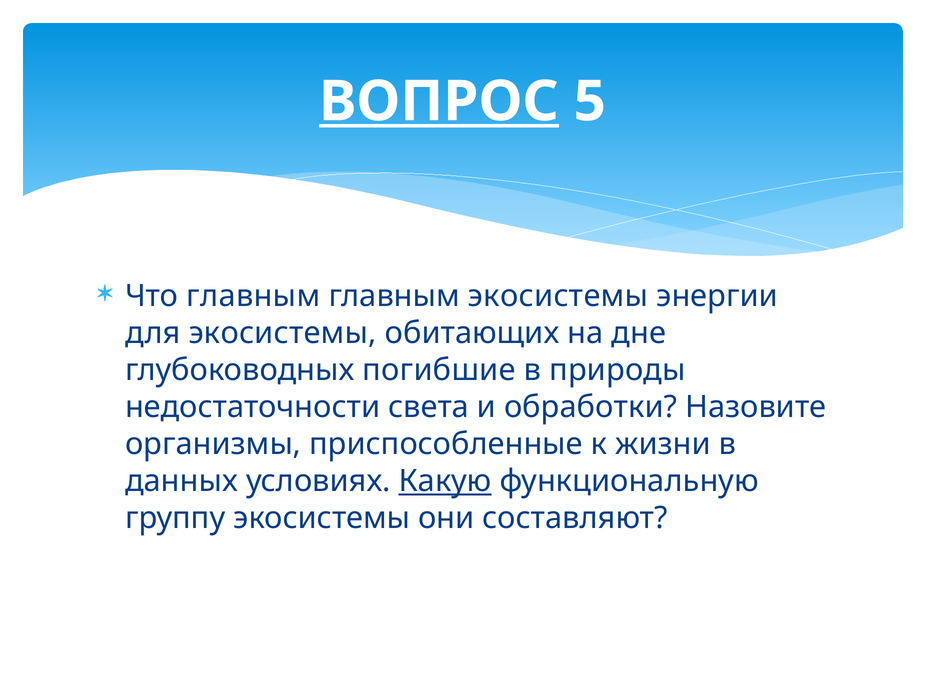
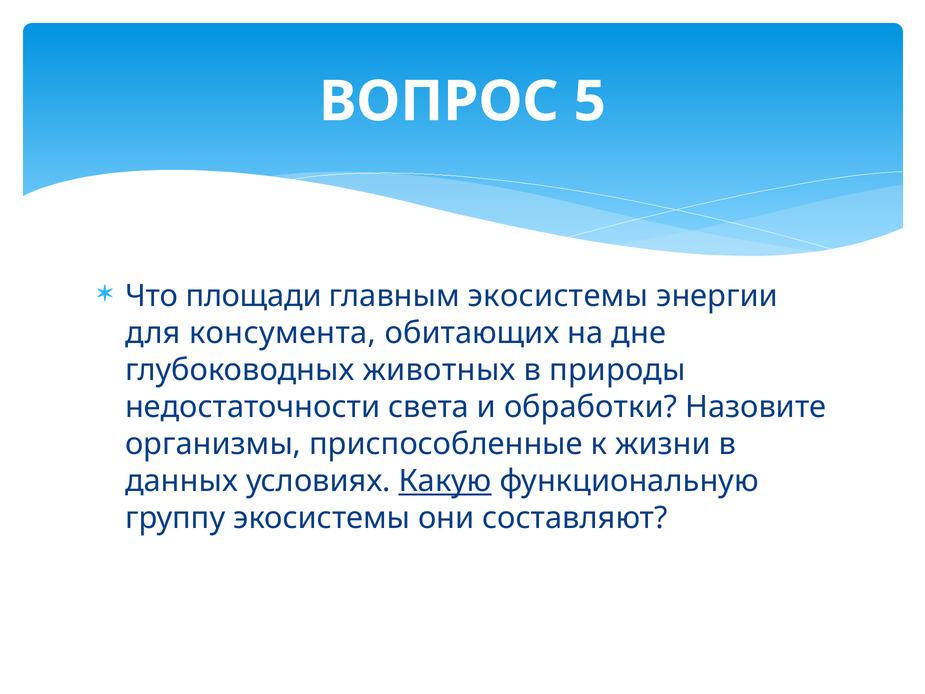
ВОПРОС underline: present -> none (439, 102)
Что главным: главным -> площади (254, 296)
для экосистемы: экосистемы -> консумента (283, 333)
погибшие: погибшие -> животных (439, 370)
